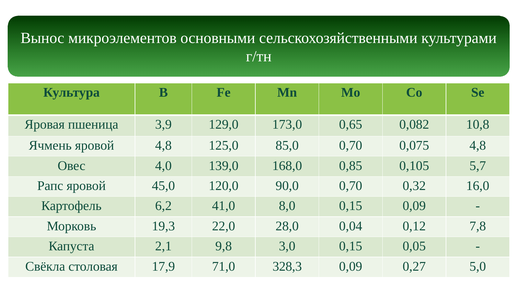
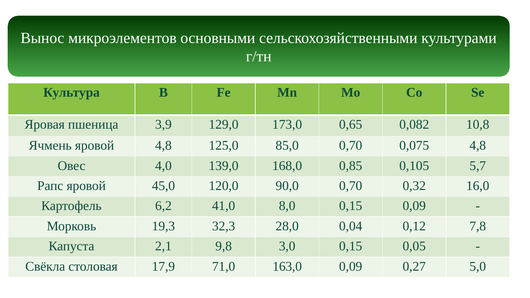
22,0: 22,0 -> 32,3 (224, 226)
328,3: 328,3 -> 163,0 (287, 267)
